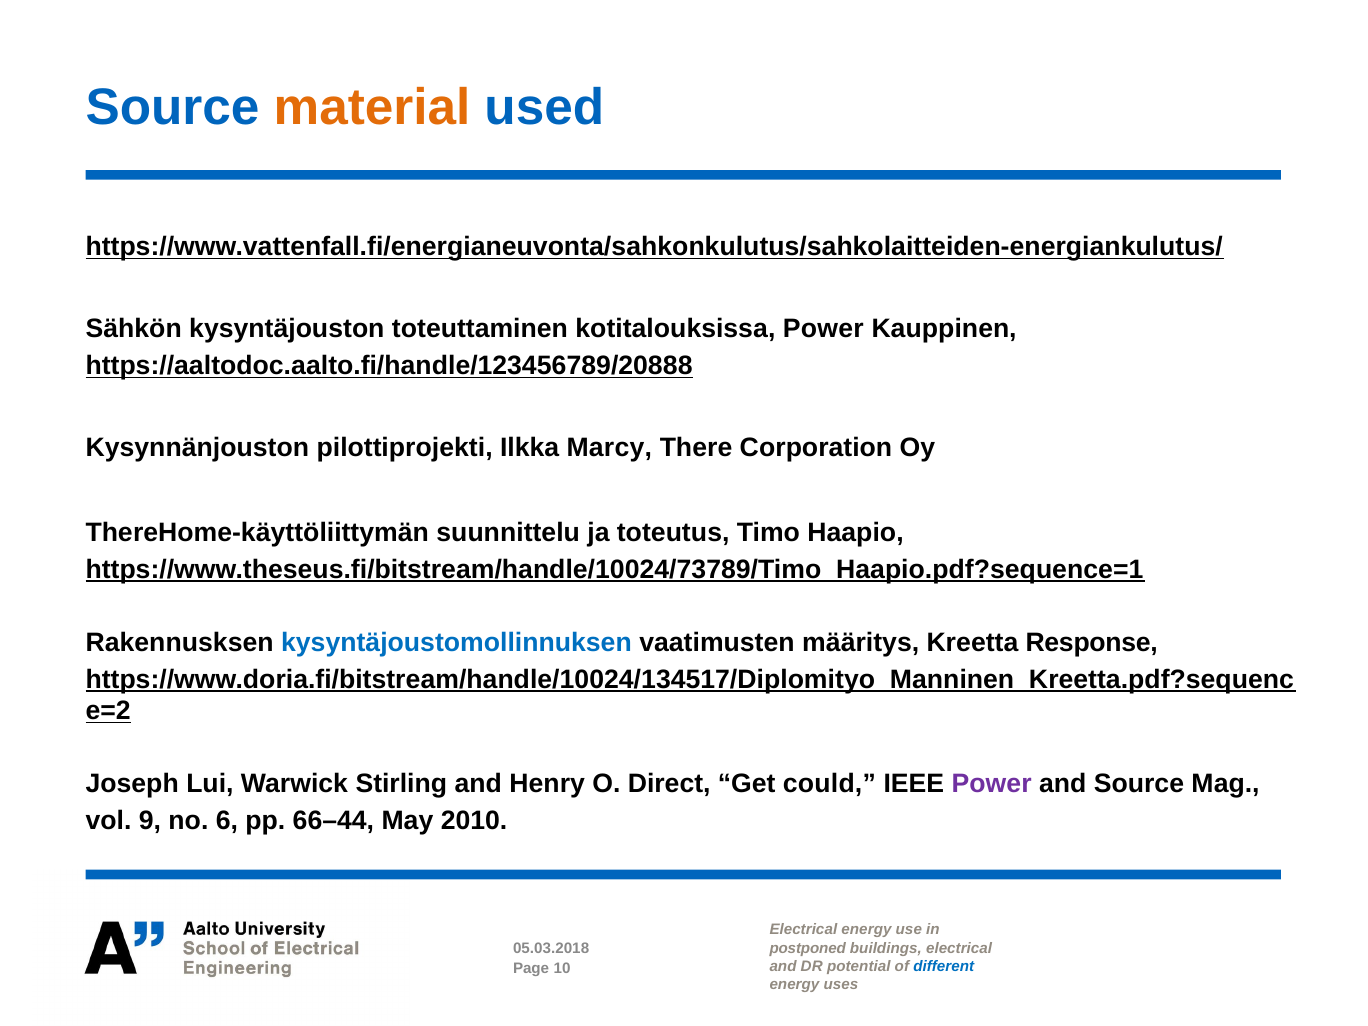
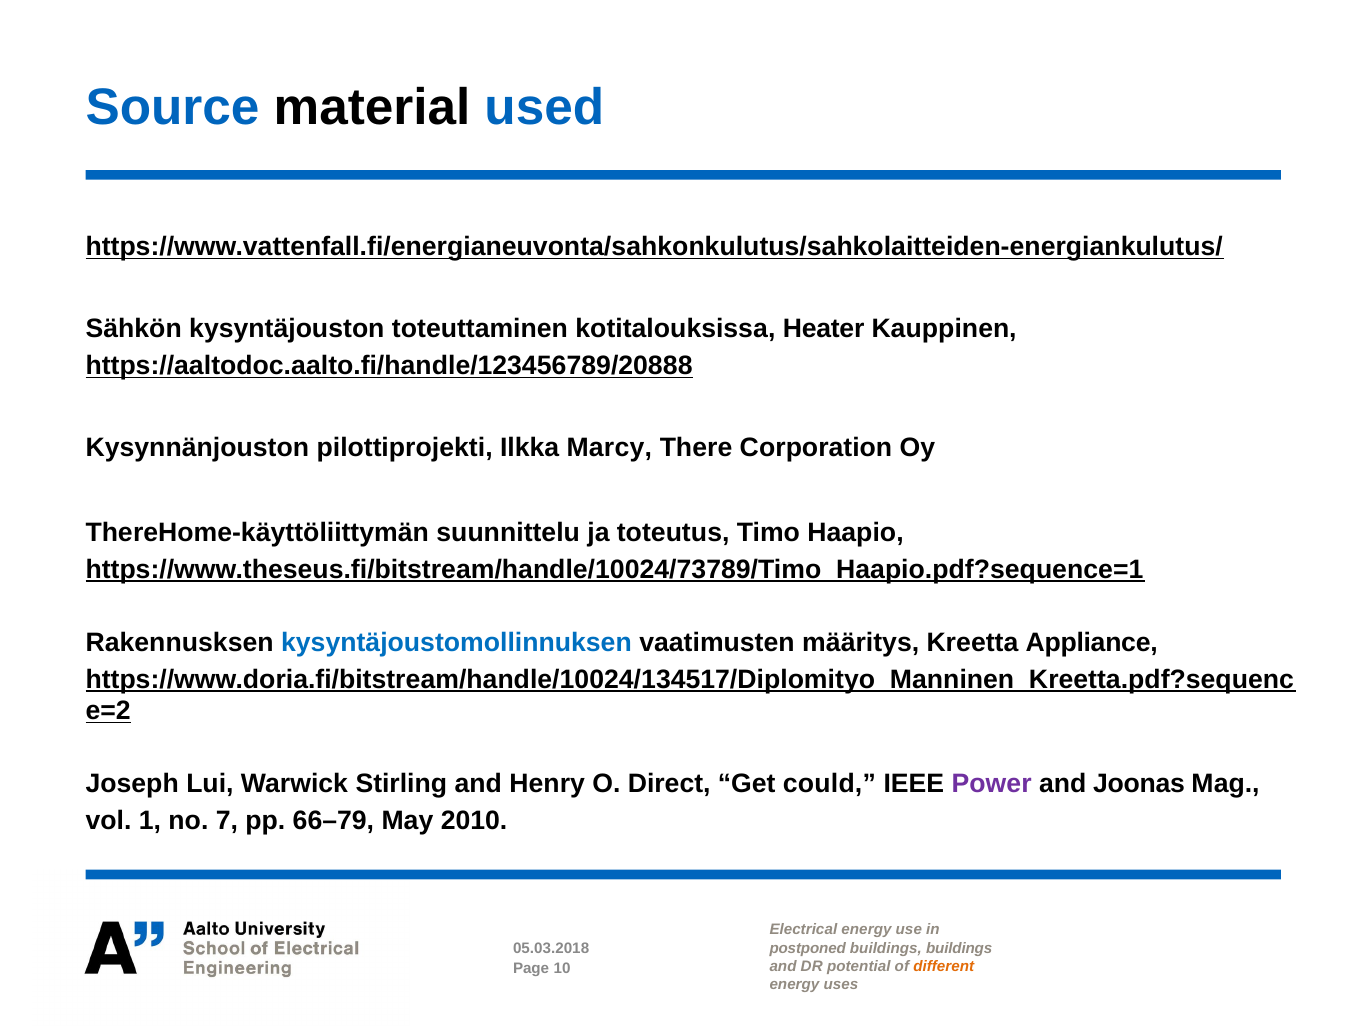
material colour: orange -> black (372, 107)
kotitalouksissa Power: Power -> Heater (824, 329)
Response: Response -> Appliance (1092, 643)
and Source: Source -> Joonas (1139, 784)
9: 9 -> 1 (150, 821)
6: 6 -> 7 (227, 821)
66–44: 66–44 -> 66–79 (333, 821)
buildings electrical: electrical -> buildings (959, 948)
different colour: blue -> orange (944, 966)
